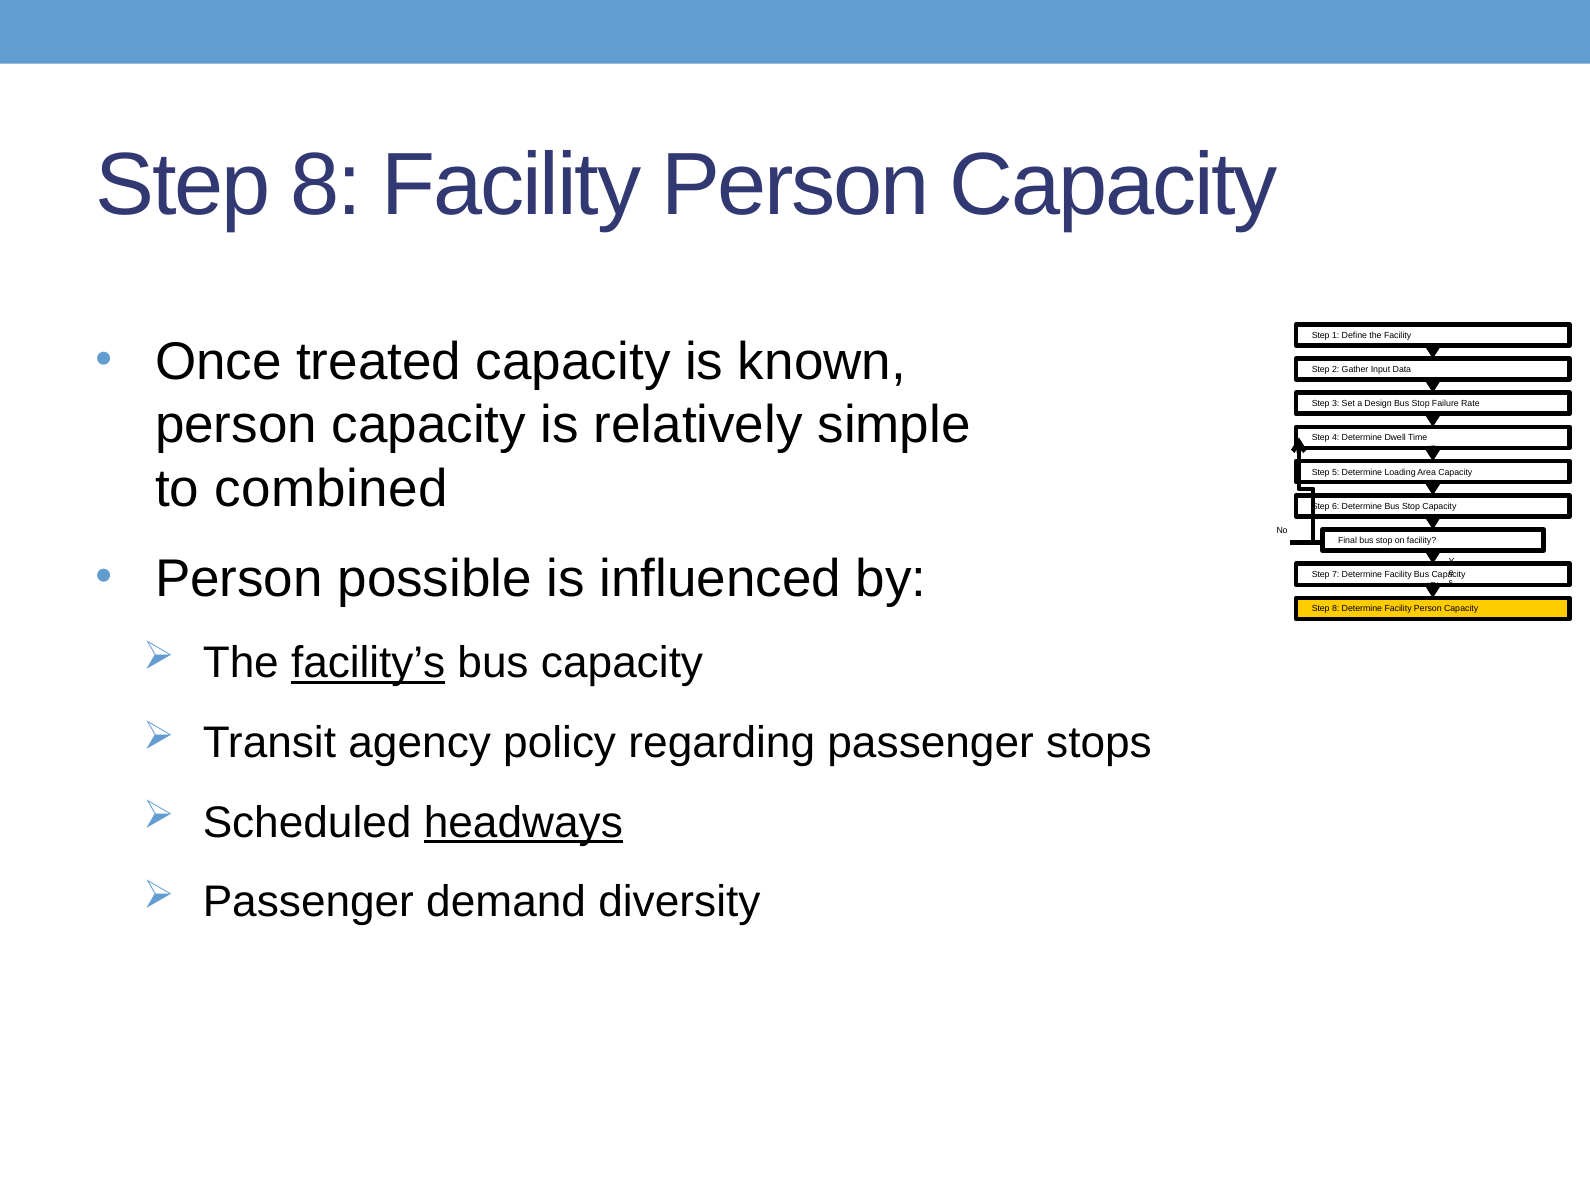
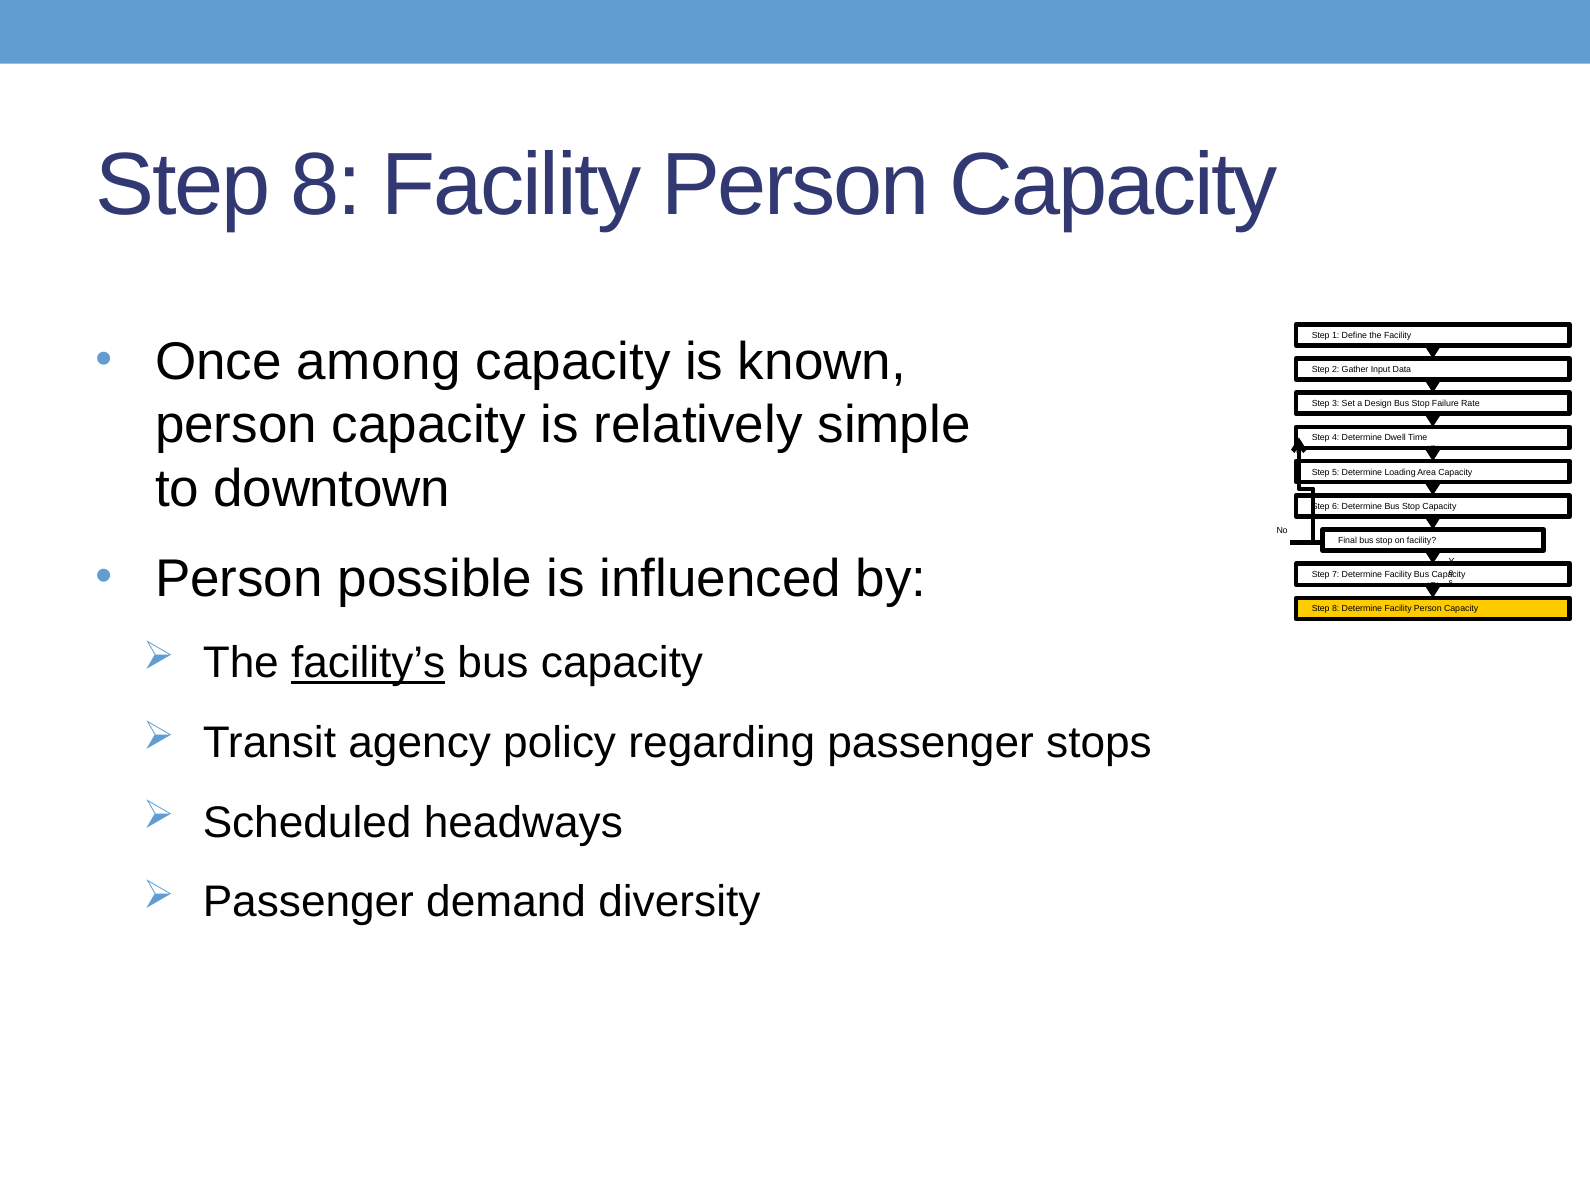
treated: treated -> among (379, 361)
combined: combined -> downtown (332, 489)
headways underline: present -> none (523, 822)
